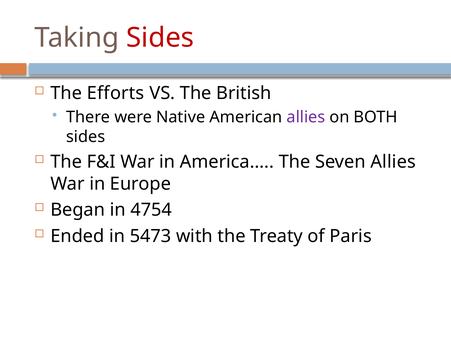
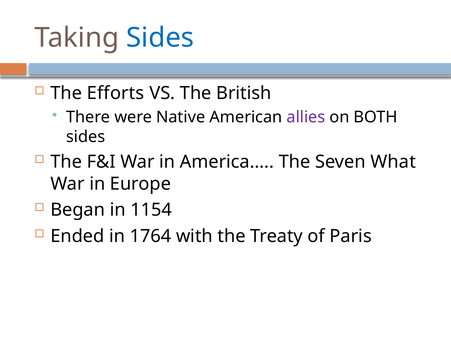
Sides colour: red -> blue (160, 38)
Seven Allies: Allies -> What (393, 162)
4754: 4754 -> 1154 (151, 210)
5473: 5473 -> 1764 (151, 236)
